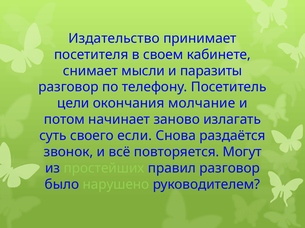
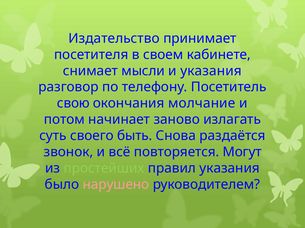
и паразиты: паразиты -> указания (211, 71)
цели: цели -> свою (73, 104)
если: если -> быть (135, 136)
правил разговор: разговор -> указания (230, 169)
нарушено colour: light green -> pink (116, 185)
